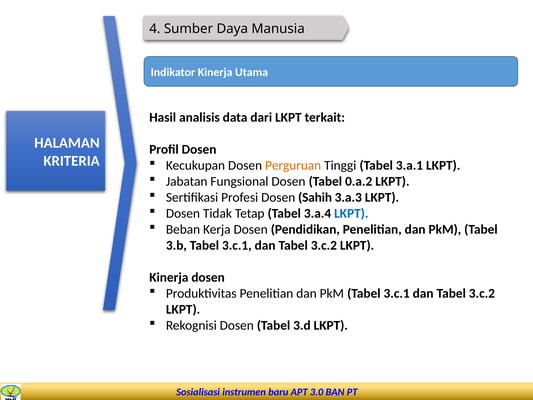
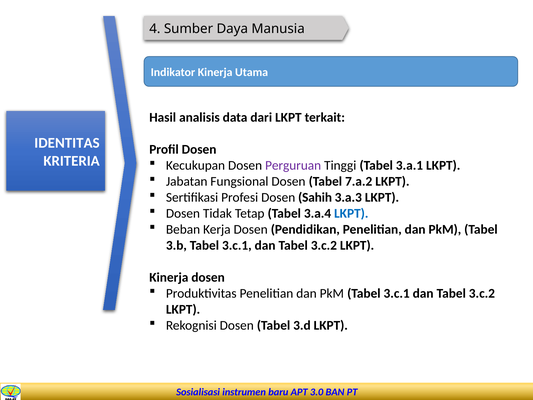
HALAMAN: HALAMAN -> IDENTITAS (67, 143)
Perguruan colour: orange -> purple (293, 165)
0.a.2: 0.a.2 -> 7.a.2 (359, 181)
